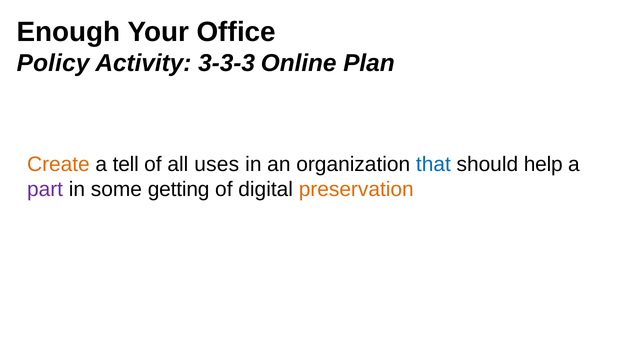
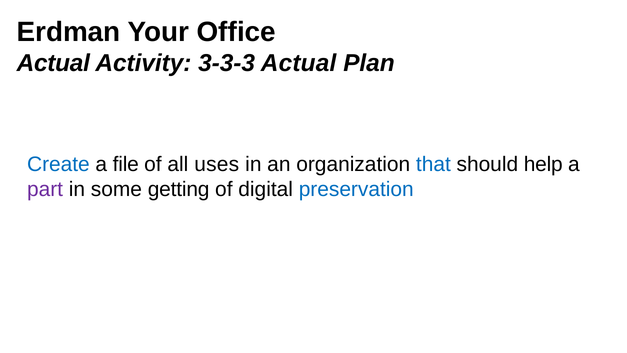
Enough: Enough -> Erdman (69, 32)
Policy: Policy -> Actual (53, 63)
3-3-3 Online: Online -> Actual (299, 63)
Create colour: orange -> blue (58, 164)
tell: tell -> file (126, 164)
preservation colour: orange -> blue (356, 189)
